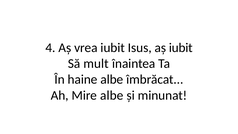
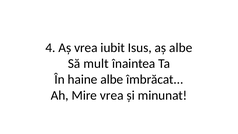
aș iubit: iubit -> albe (181, 48)
Mire albe: albe -> vrea (112, 95)
